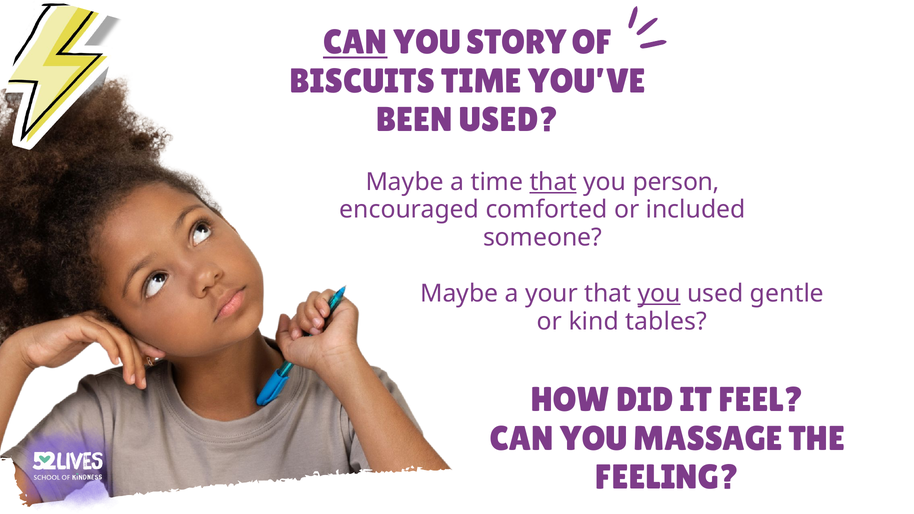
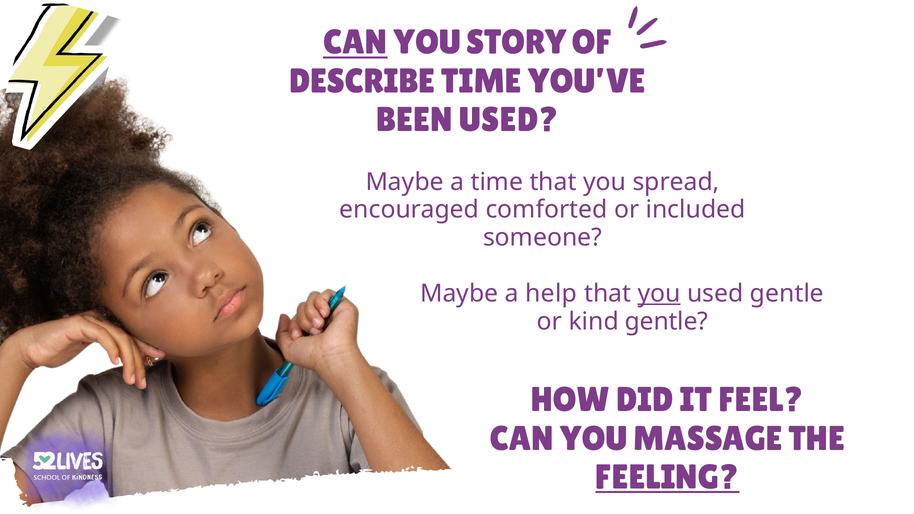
BISCUITS: BISCUITS -> DESCRIBE (362, 81)
that underline: present -> none (553, 182)
person: person -> spread (676, 182)
your: your -> help (551, 294)
kind tables: tables -> gentle (666, 322)
FEELING underline: none -> present (667, 477)
